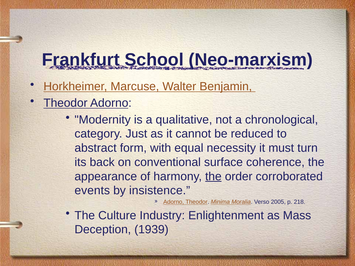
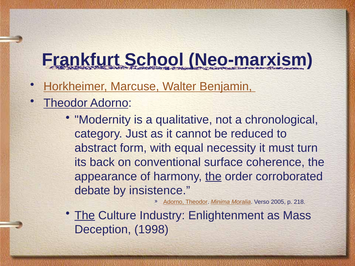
events: events -> debate (92, 191)
The underline: none -> present (85, 216)
1939: 1939 -> 1998 (151, 230)
